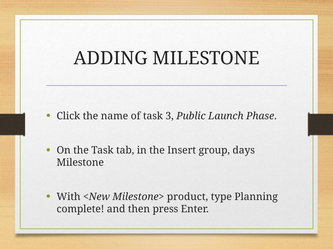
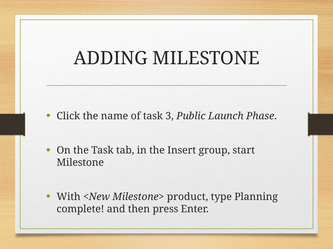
days: days -> start (244, 151)
